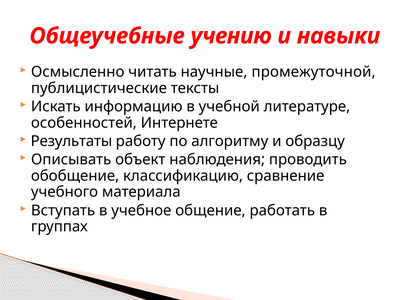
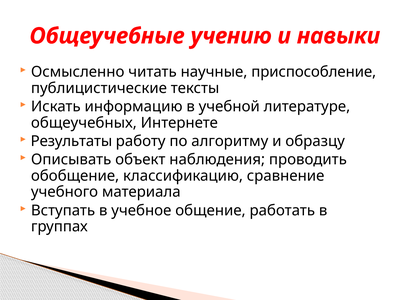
промежуточной: промежуточной -> приспособление (314, 72)
особенностей: особенностей -> общеучебных (84, 123)
